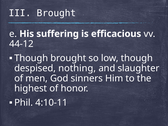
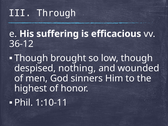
III Brought: Brought -> Through (56, 13)
44-12: 44-12 -> 36-12 (21, 44)
slaughter: slaughter -> wounded (138, 68)
4:10-11: 4:10-11 -> 1:10-11 (51, 103)
